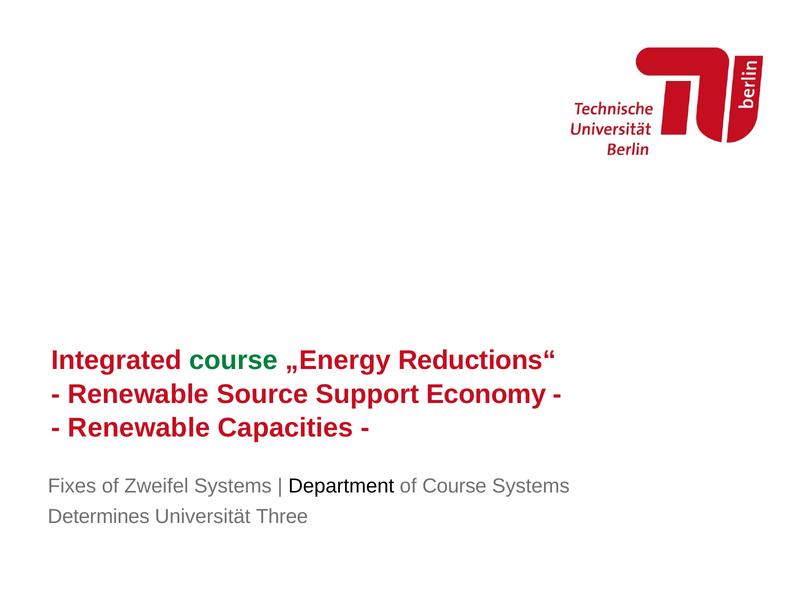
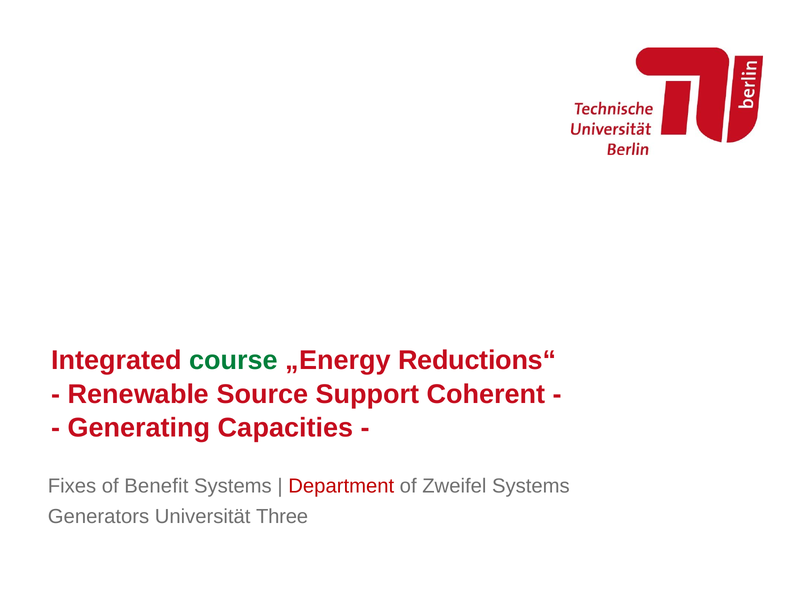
Economy: Economy -> Coherent (486, 394)
Renewable: Renewable -> Generating (139, 428)
Zweifel: Zweifel -> Benefit (156, 486)
Department colour: black -> red (341, 486)
of Course: Course -> Zweifel (454, 486)
Determines: Determines -> Generators (99, 516)
